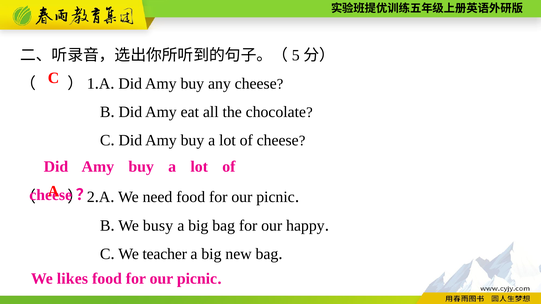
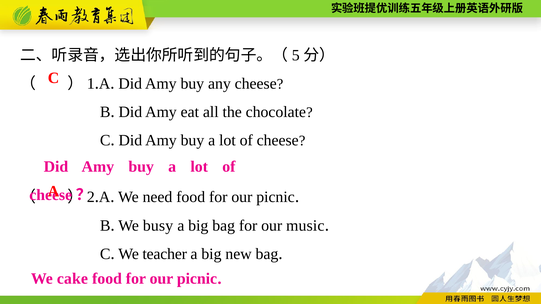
happy: happy -> music (305, 226)
likes: likes -> cake (72, 279)
